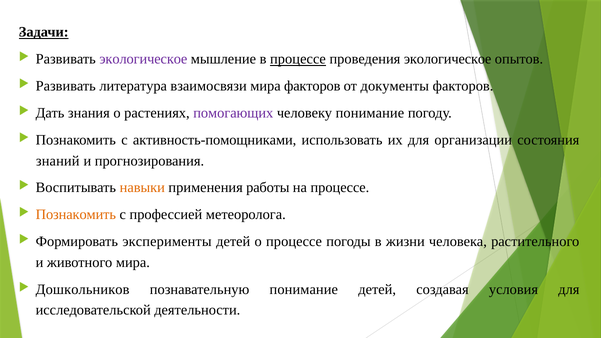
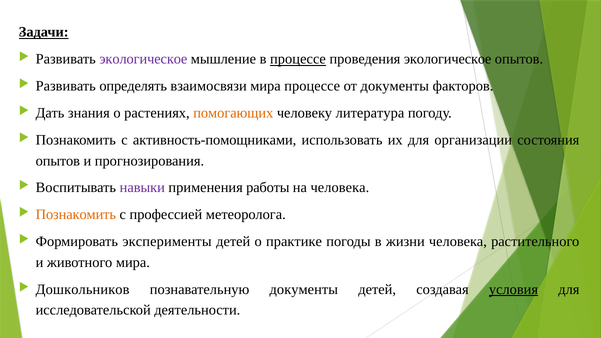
литература: литература -> определять (133, 86)
мира факторов: факторов -> процессе (312, 86)
помогающих colour: purple -> orange (233, 113)
человеку понимание: понимание -> литература (370, 113)
знаний: знаний -> опытов (58, 161)
навыки colour: orange -> purple (142, 188)
на процессе: процессе -> человека (340, 188)
о процессе: процессе -> практике (294, 242)
познавательную понимание: понимание -> документы (304, 289)
условия underline: none -> present (514, 289)
